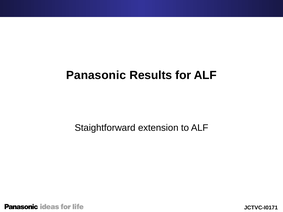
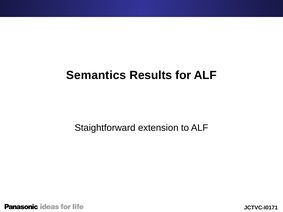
Panasonic: Panasonic -> Semantics (96, 75)
